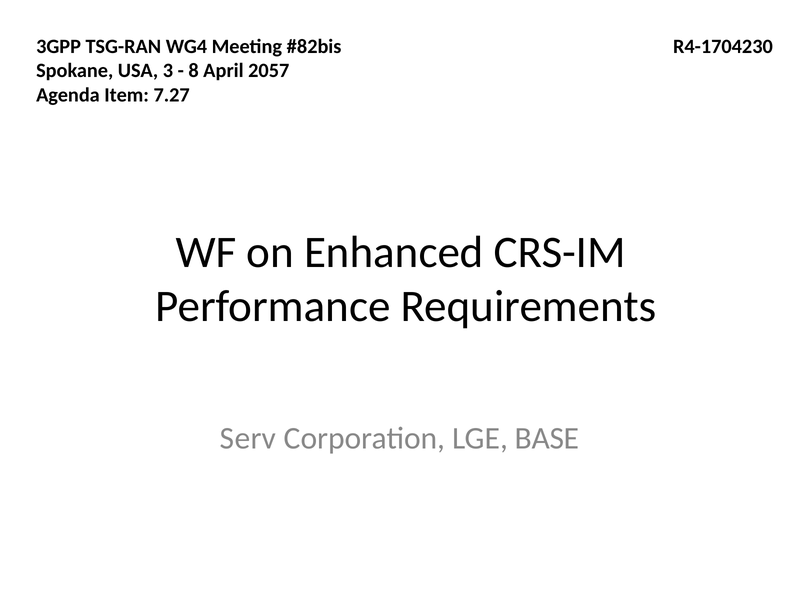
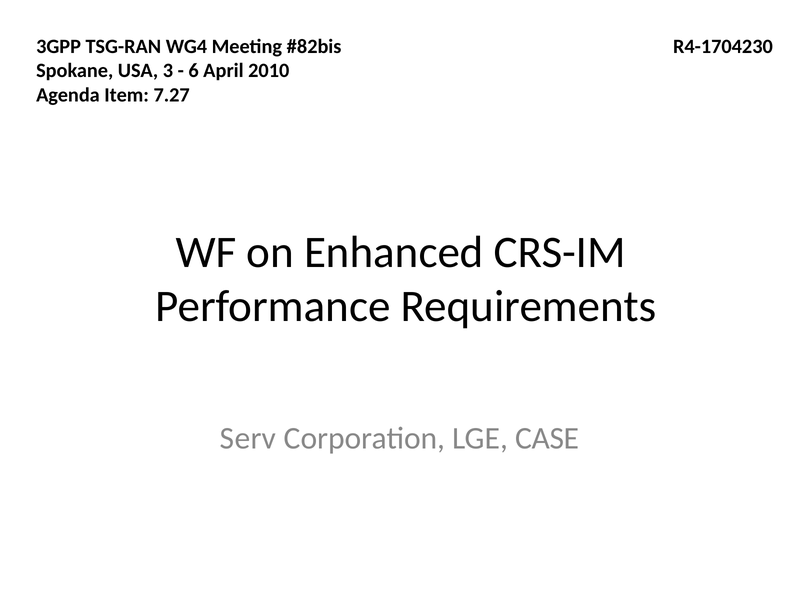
8: 8 -> 6 (194, 71)
2057: 2057 -> 2010 (269, 71)
BASE: BASE -> CASE (547, 439)
